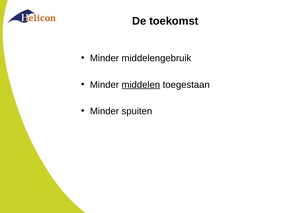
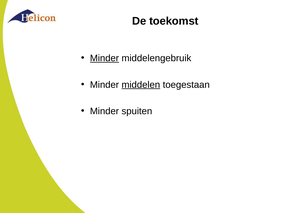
Minder underline: none -> present (104, 58)
